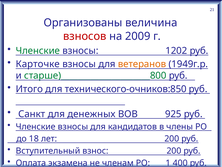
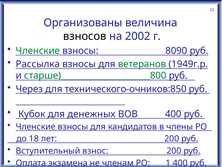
взносов colour: red -> black (85, 36)
2009: 2009 -> 2002 (138, 36)
1202: 1202 -> 8090 (176, 51)
Карточке: Карточке -> Рассылка (38, 64)
ветеранов colour: orange -> green (142, 64)
Итого: Итого -> Через (29, 89)
Санкт: Санкт -> Кубок (32, 114)
ВОВ 925: 925 -> 400 (173, 114)
